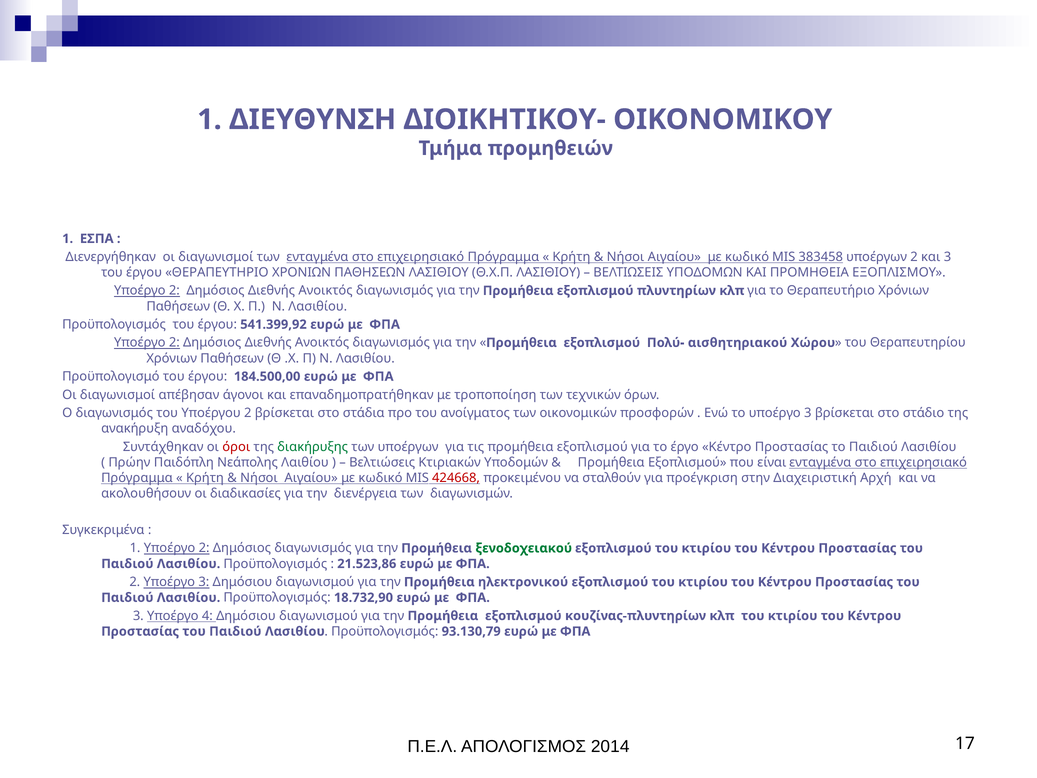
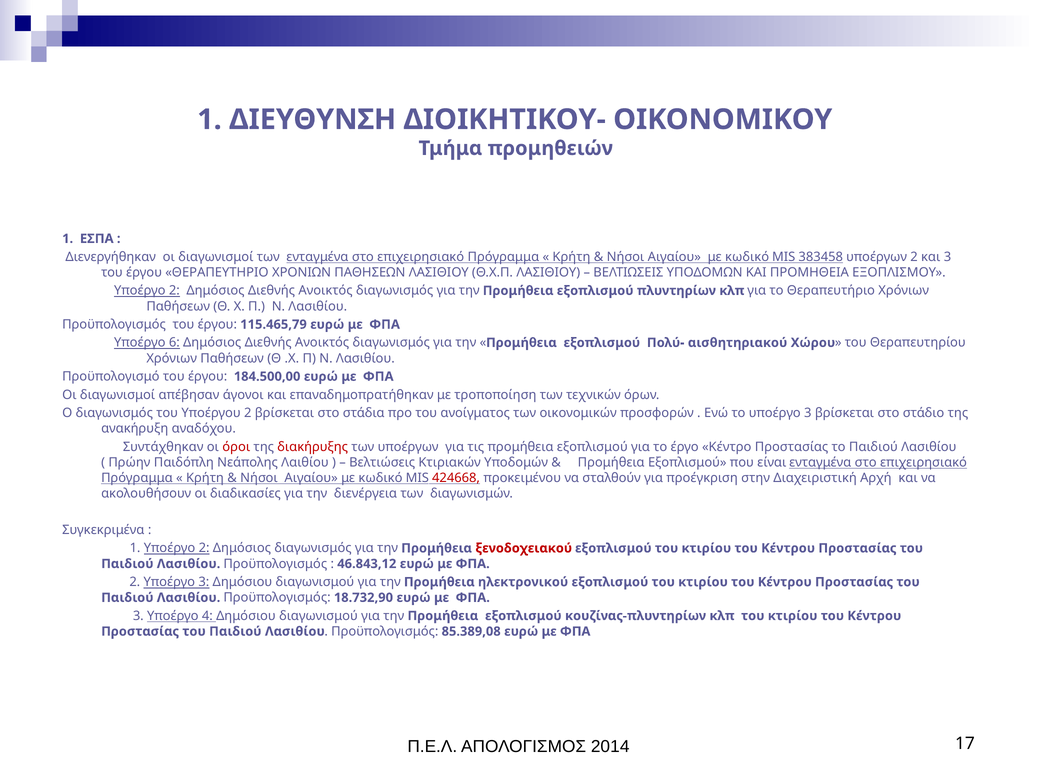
541.399,92: 541.399,92 -> 115.465,79 (274, 324)
2: 2 -> 6 (174, 343)
διακήρυξης colour: green -> red (313, 447)
ξενοδοχειακού colour: green -> red (524, 548)
21.523,86: 21.523,86 -> 46.843,12 (367, 564)
93.130,79: 93.130,79 -> 85.389,08 (471, 631)
